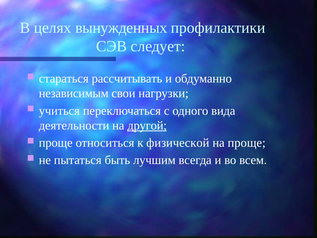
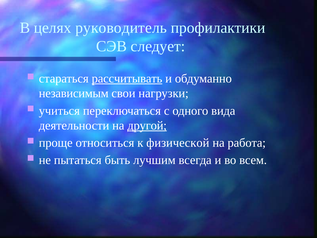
вынужденных: вынужденных -> руководитель (121, 28)
рассчитывать underline: none -> present (127, 79)
на проще: проще -> работа (247, 143)
